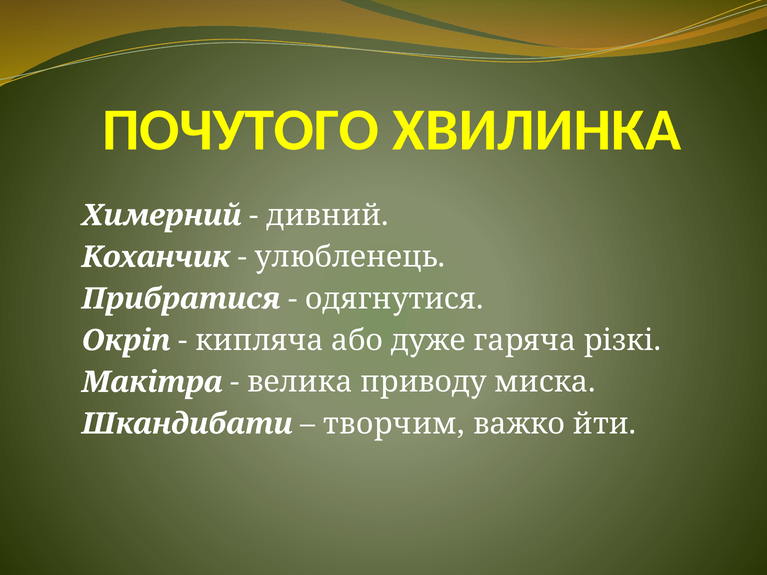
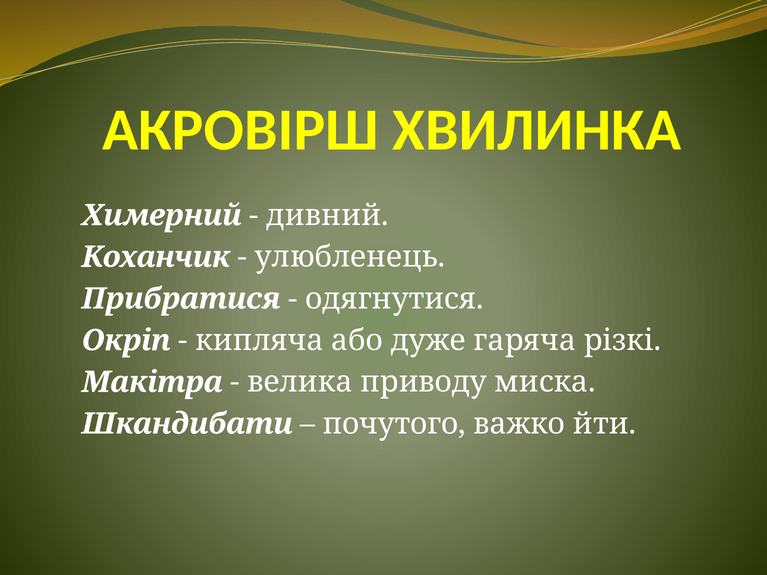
ПОЧУТОГО: ПОЧУТОГО -> АКРОВІРШ (240, 130)
творчим: творчим -> почутого (394, 424)
